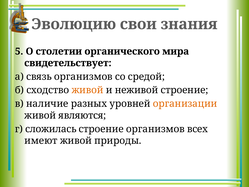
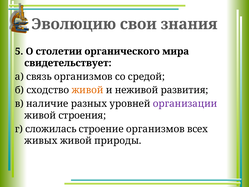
неживой строение: строение -> развития (184, 90)
организации colour: orange -> purple (185, 104)
являются: являются -> строения (82, 115)
имеют: имеют -> живых (41, 140)
